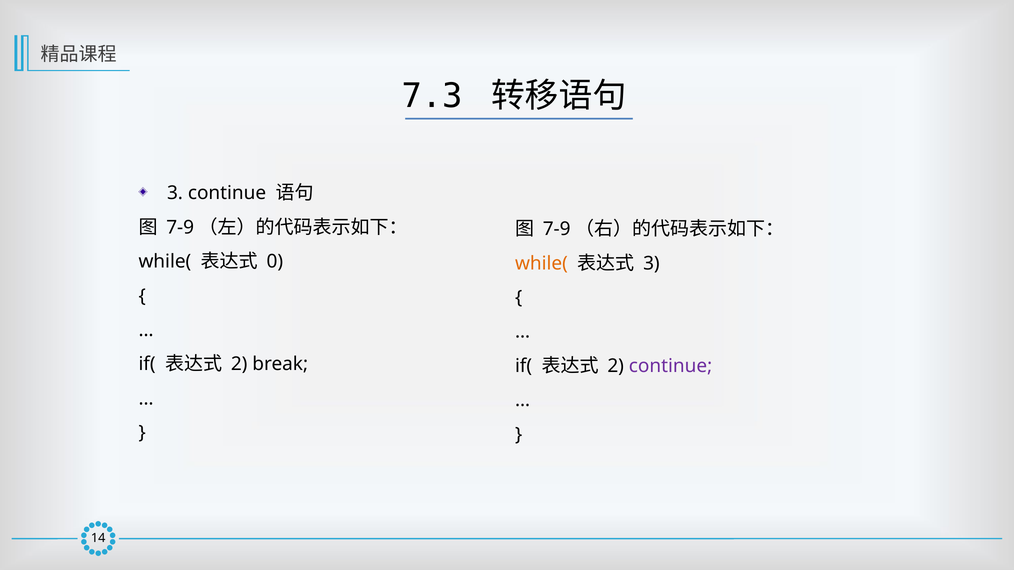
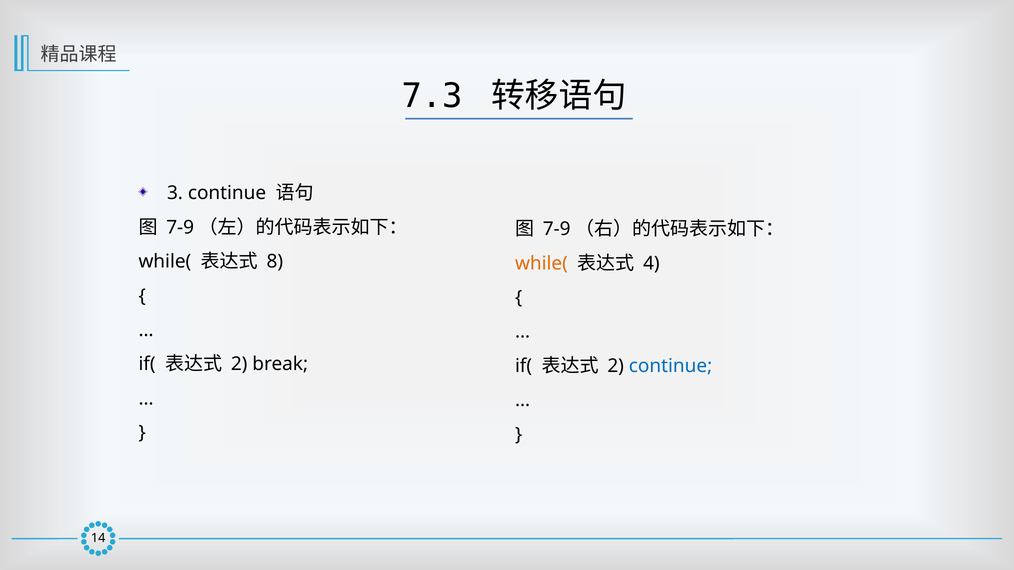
0: 0 -> 8 (275, 262)
3: 3 -> 4 (651, 263)
continue colour: purple -> blue (671, 366)
